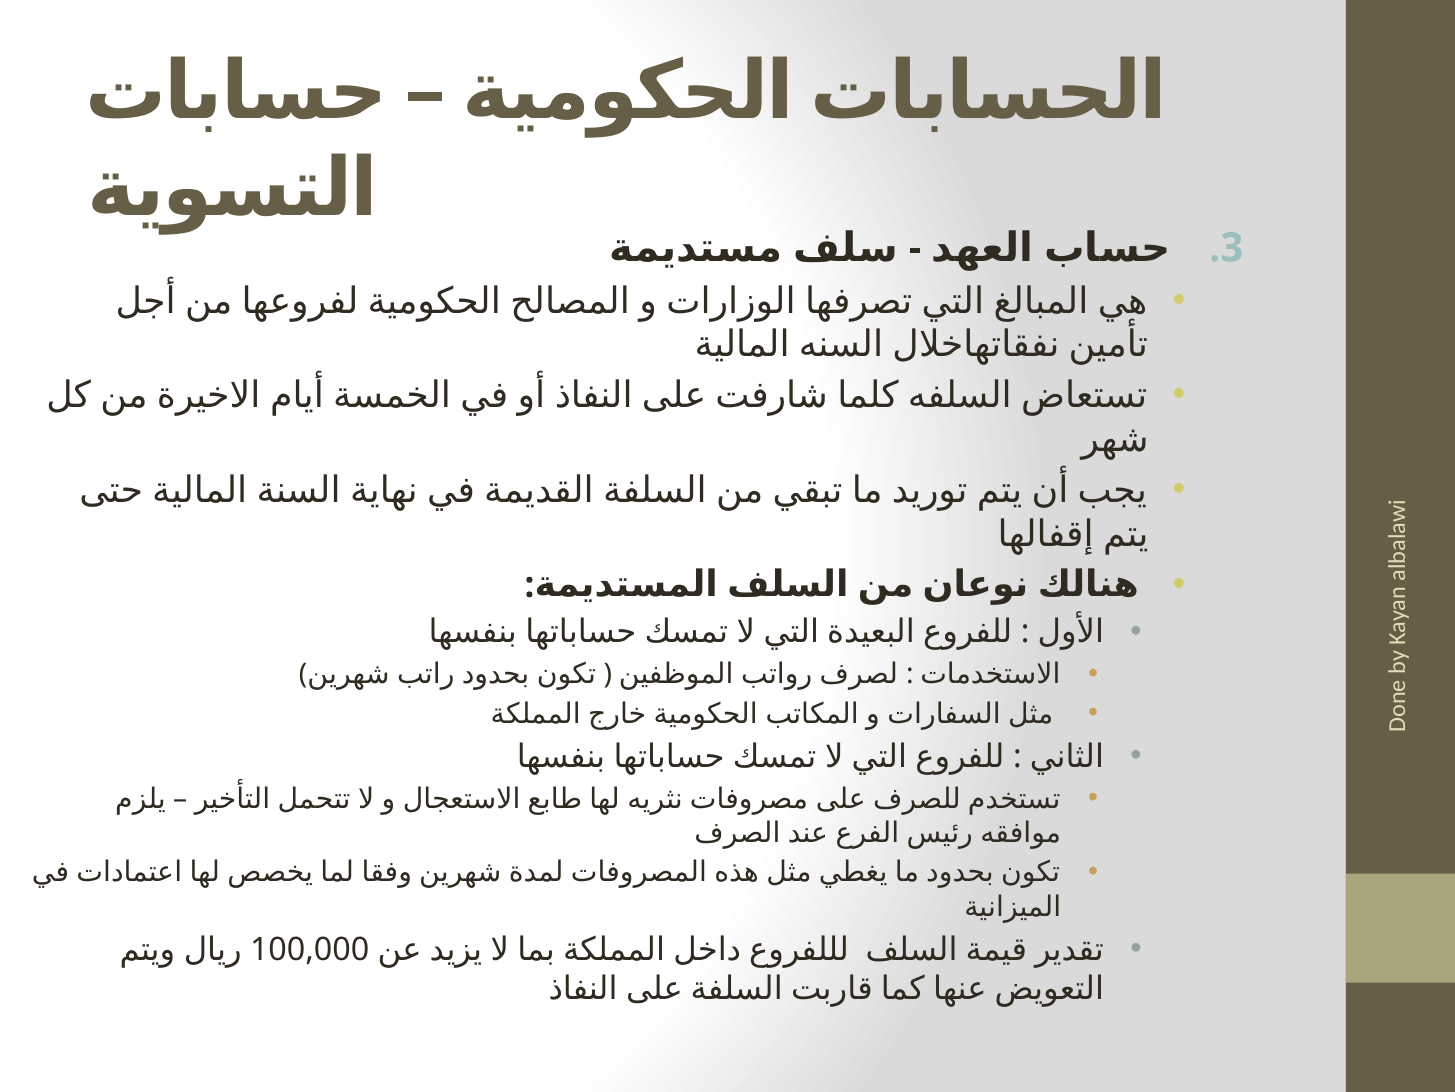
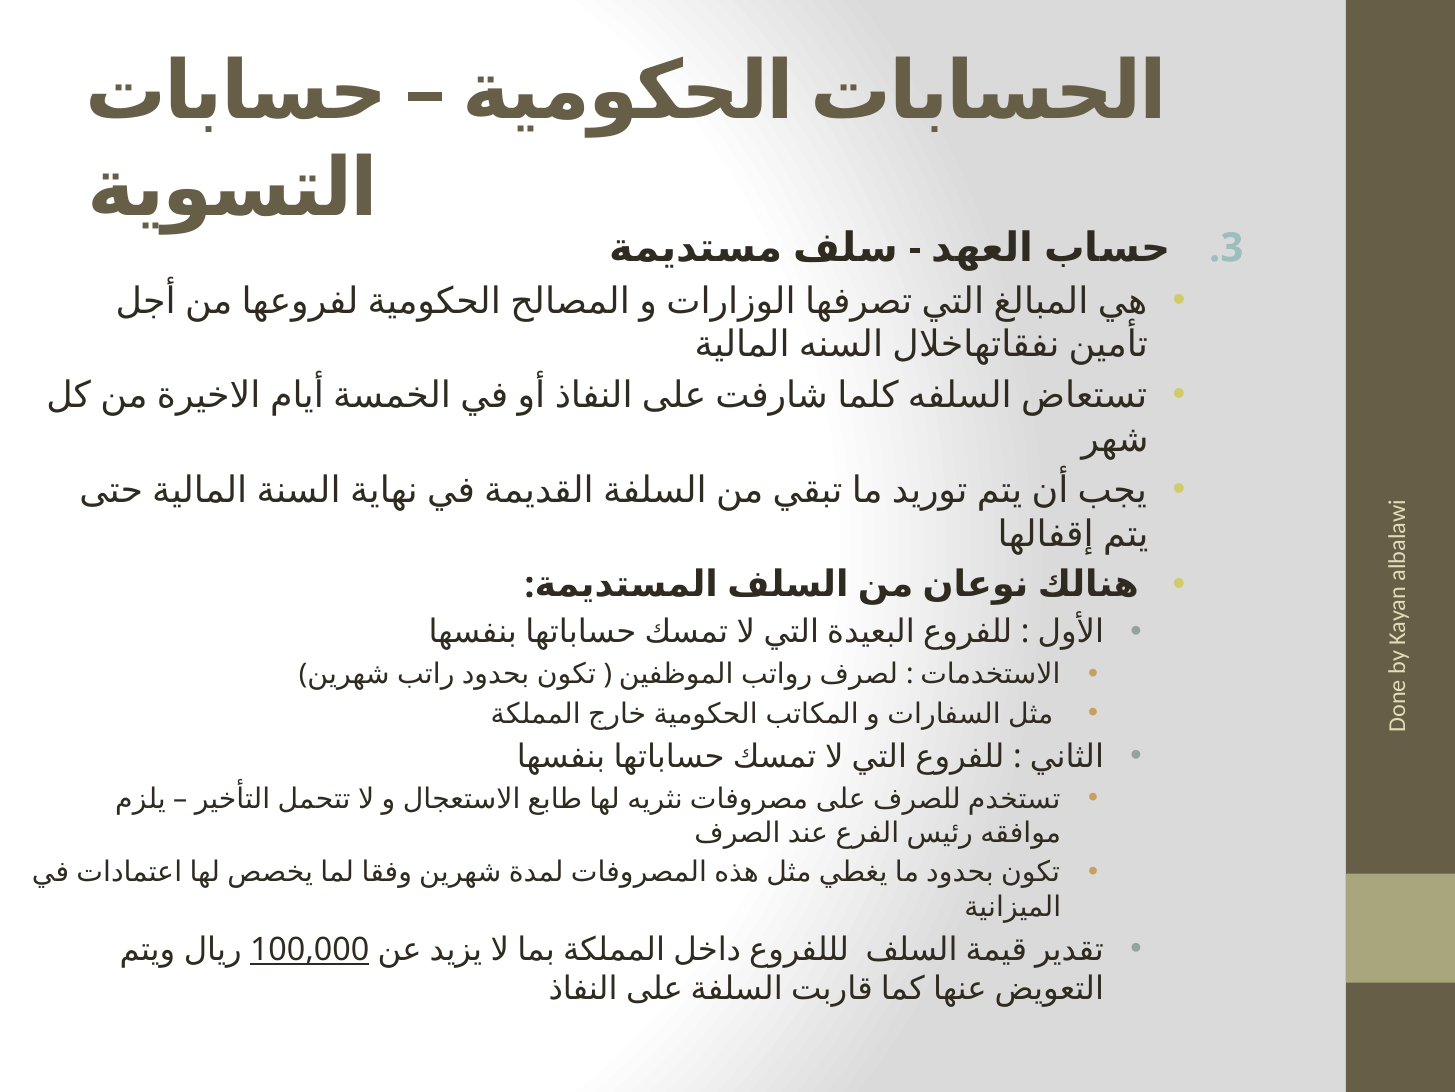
100,000 underline: none -> present (310, 949)
